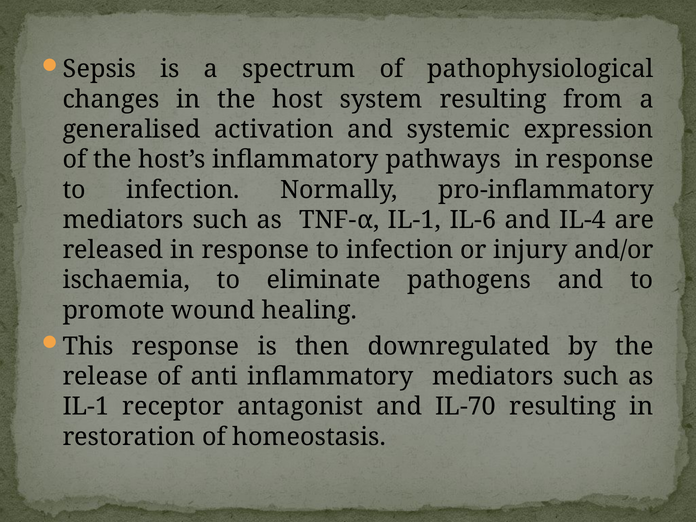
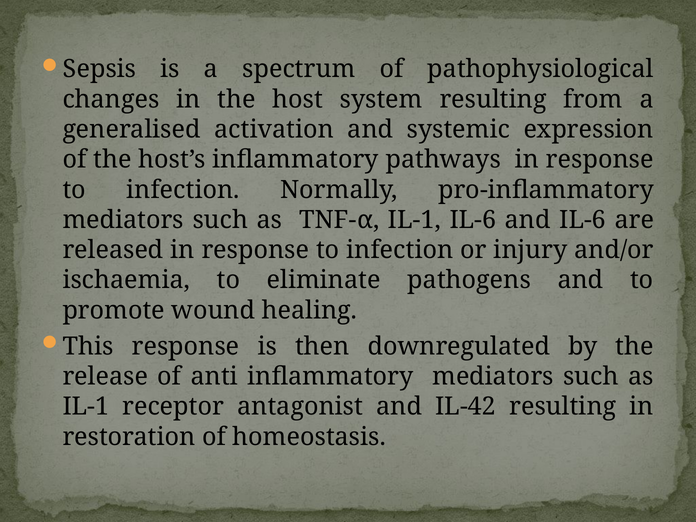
and IL-4: IL-4 -> IL-6 (583, 220)
IL-70: IL-70 -> IL-42 (466, 407)
